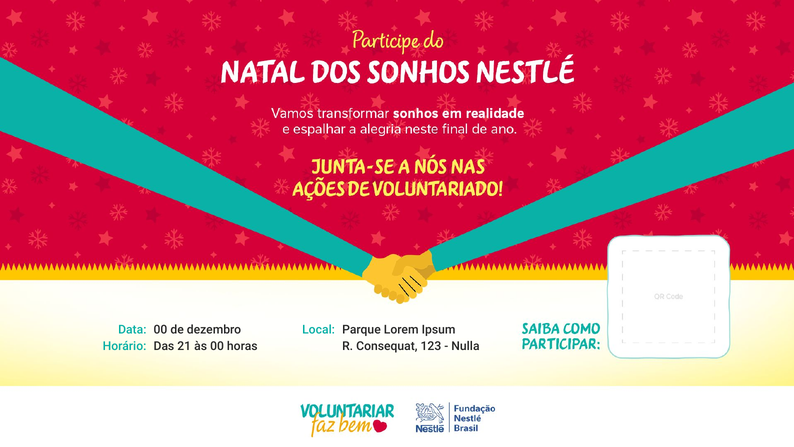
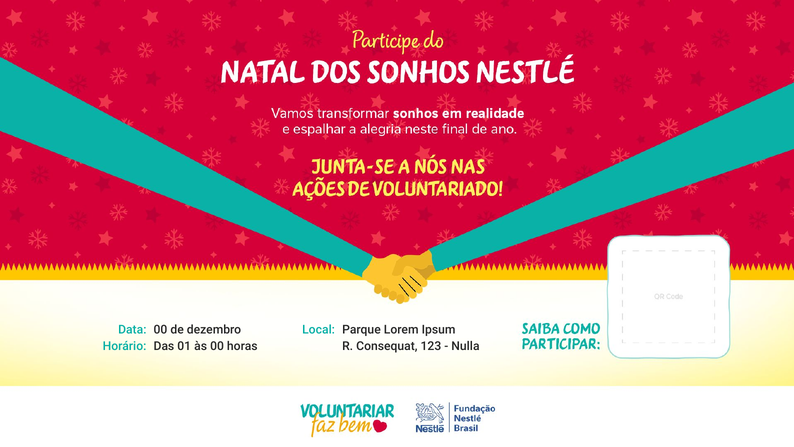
21: 21 -> 01 (184, 346)
